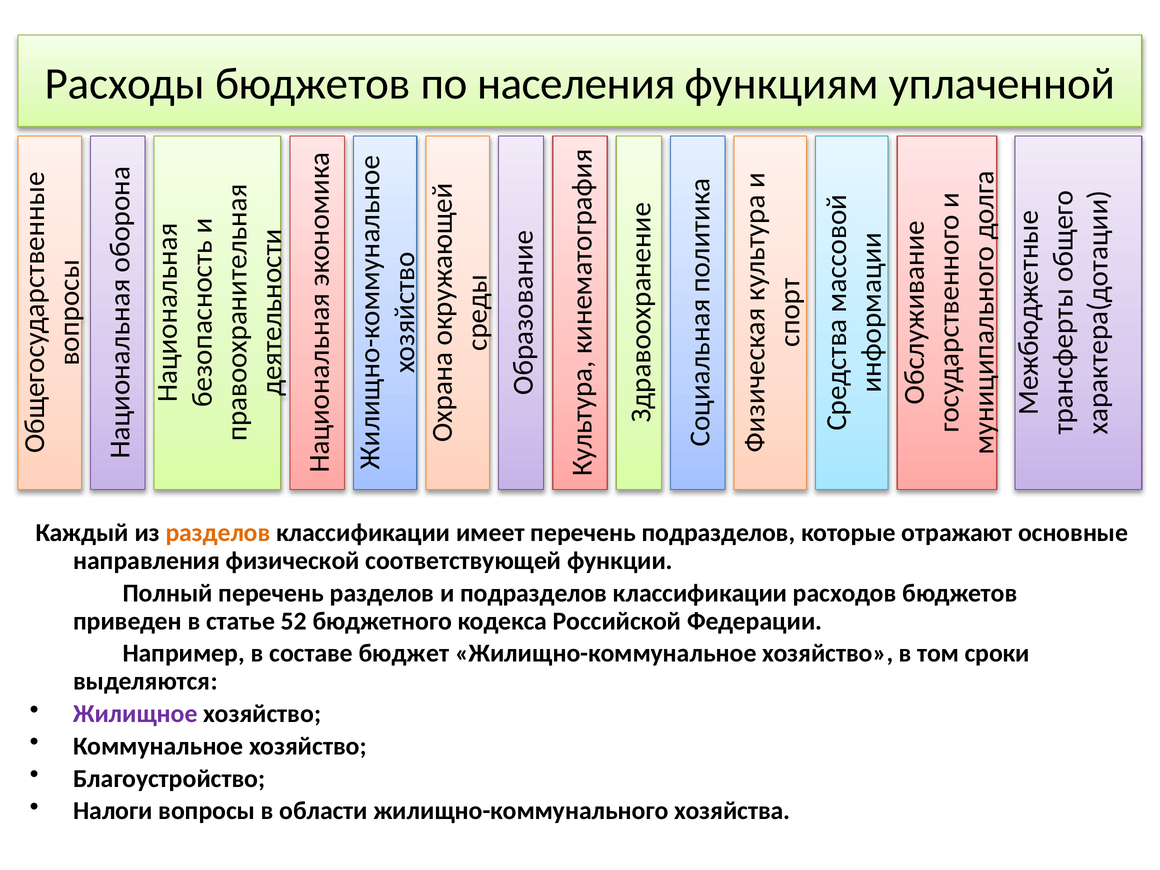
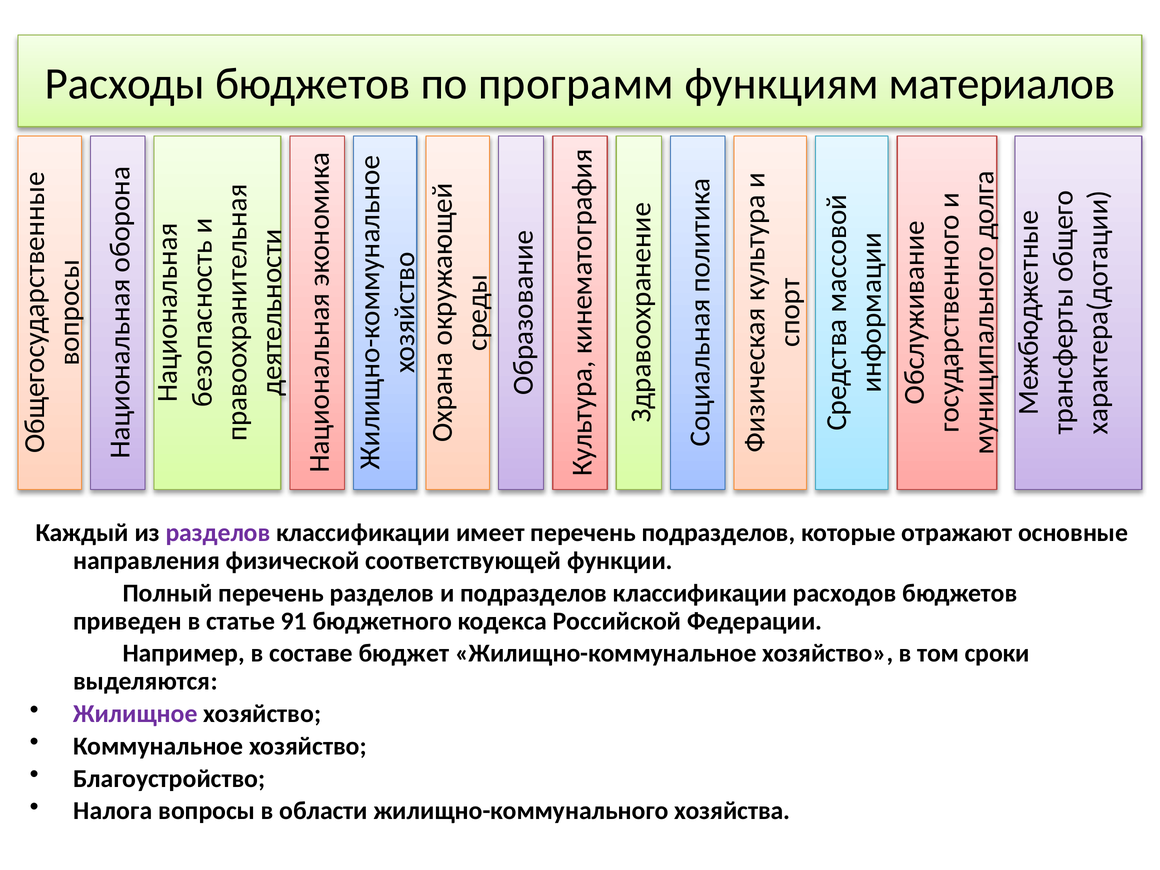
населения: населения -> программ (576, 84)
уплаченной: уплаченной -> материалов (1002, 84)
разделов colour: orange -> purple (218, 533)
52: 52 -> 91 (294, 621)
Налоги: Налоги -> Налога (113, 811)
